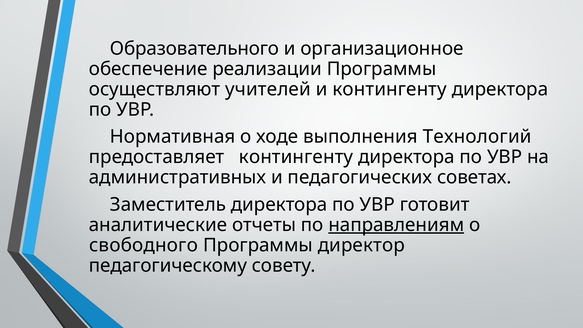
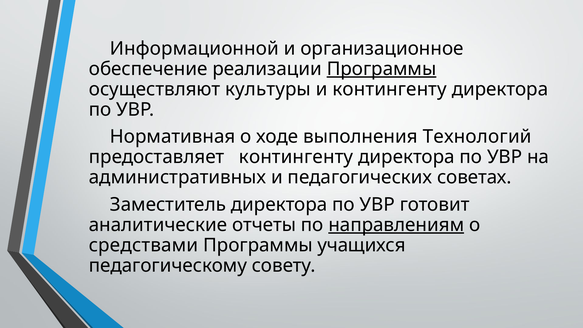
Образовательного: Образовательного -> Информационной (194, 48)
Программы underline: none -> present (382, 69)
учителей: учителей -> культуры (268, 89)
свободного: свободного -> средствами (143, 245)
директор: директор -> учащихся (361, 245)
